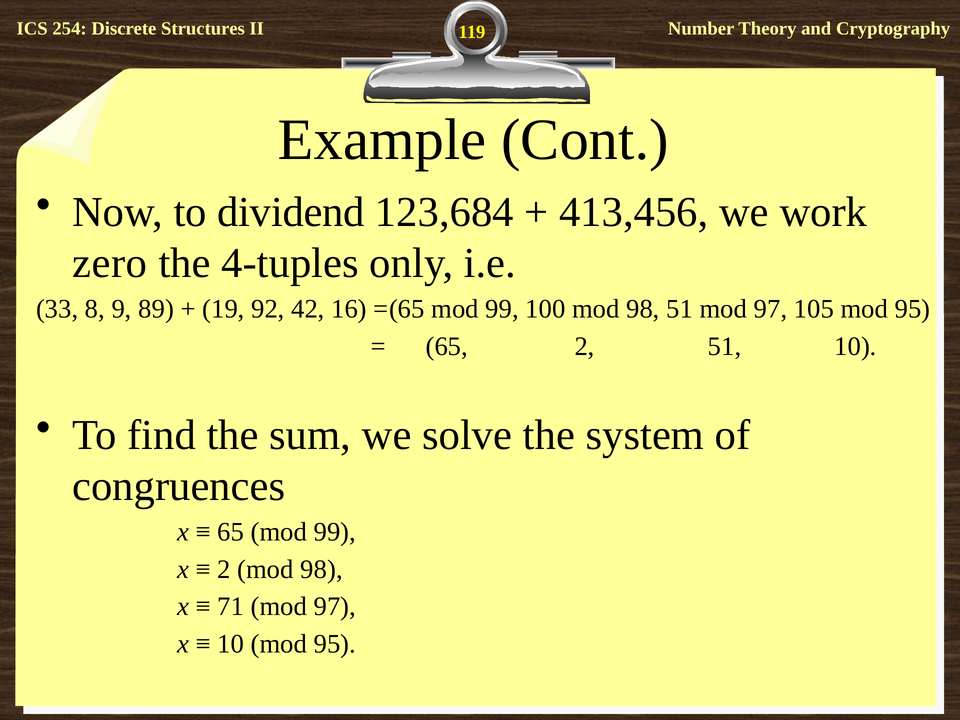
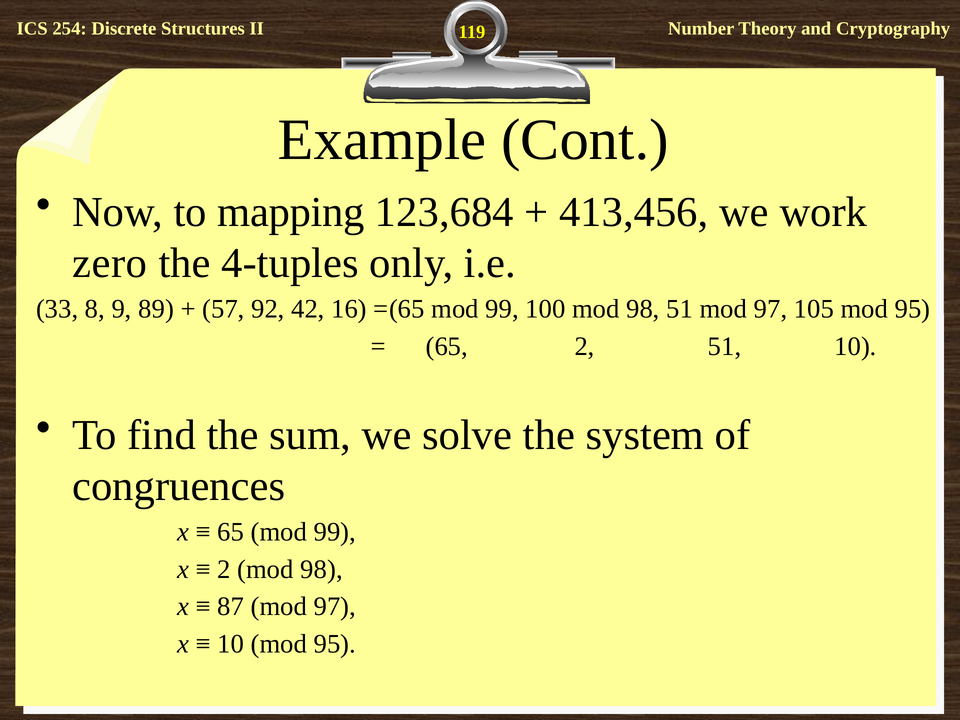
dividend: dividend -> mapping (291, 212)
19: 19 -> 57 (223, 309)
71: 71 -> 87 (231, 607)
